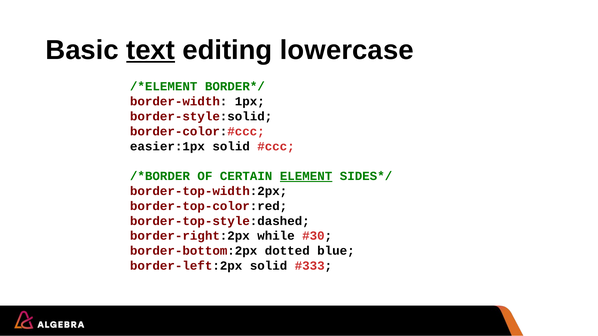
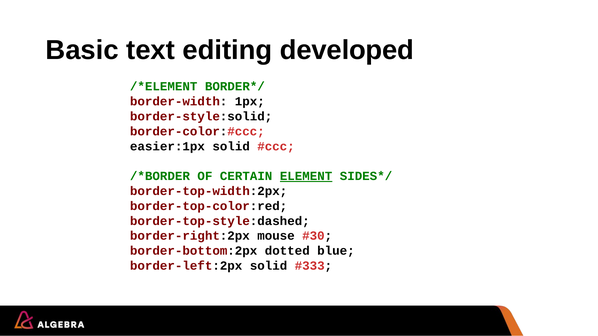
text underline: present -> none (151, 50)
lowercase: lowercase -> developed (347, 50)
while: while -> mouse (276, 236)
